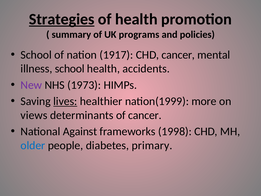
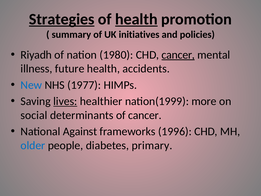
health underline: none -> present (136, 19)
programs: programs -> initiatives (139, 34)
School: School -> Riyadh (36, 55)
1917: 1917 -> 1980 (116, 55)
cancer underline: none -> present (178, 55)
illness school: school -> future (70, 69)
New colour: purple -> blue (31, 85)
1973: 1973 -> 1977 (84, 85)
views: views -> social (34, 115)
1998: 1998 -> 1996 (175, 131)
